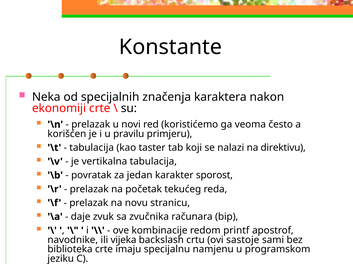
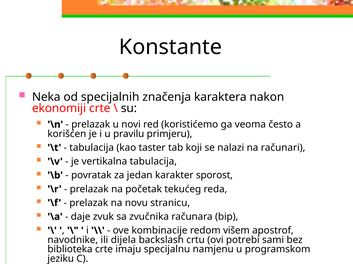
direktivu: direktivu -> računari (283, 148)
printf: printf -> višem (236, 231)
vijeka: vijeka -> dijela (123, 241)
sastoje: sastoje -> potrebi (243, 241)
